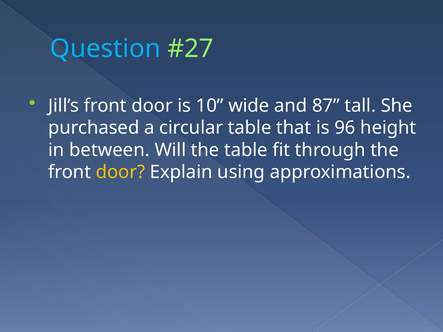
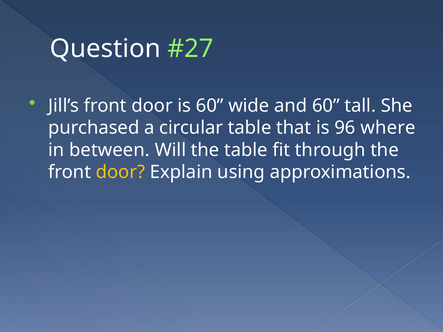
Question colour: light blue -> white (105, 49)
is 10: 10 -> 60 (210, 106)
and 87: 87 -> 60 (326, 106)
height: height -> where (388, 128)
